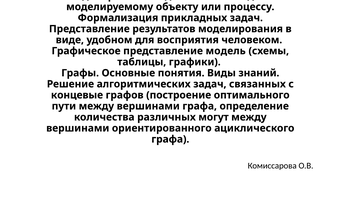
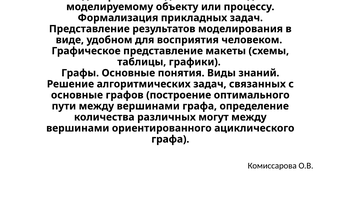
модель: модель -> макеты (226, 51)
концевые: концевые -> основные (77, 95)
